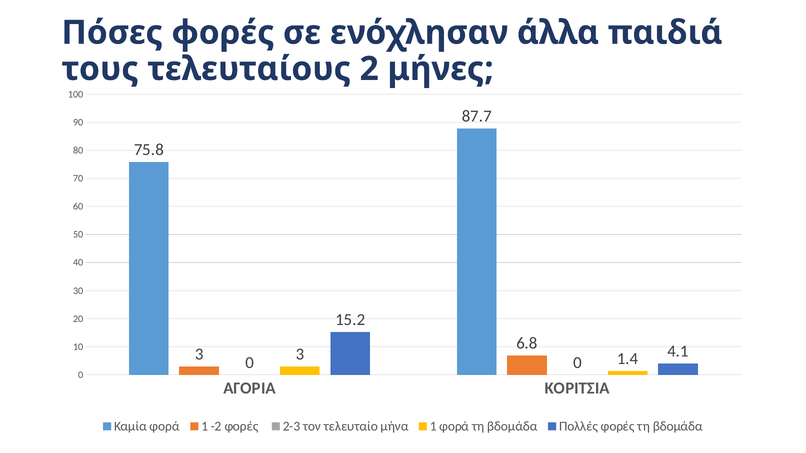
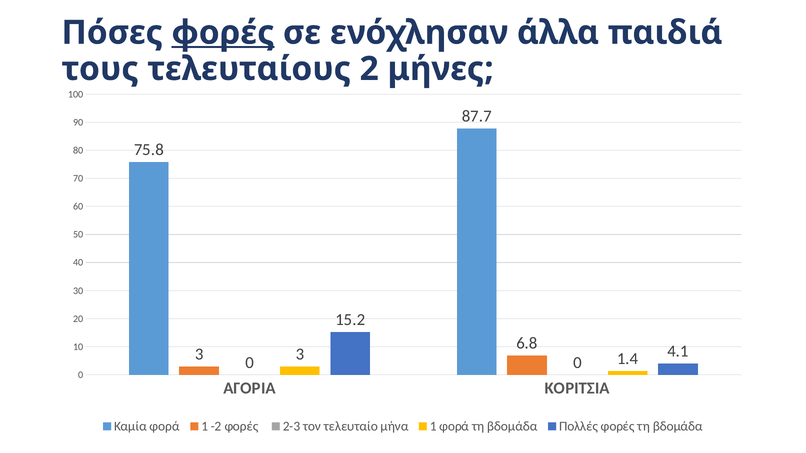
φορές underline: none -> present (223, 33)
